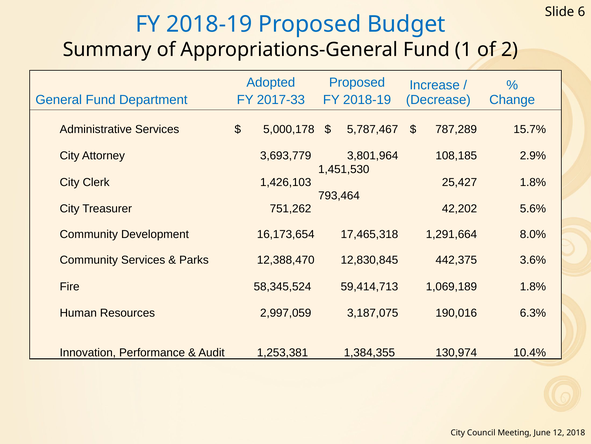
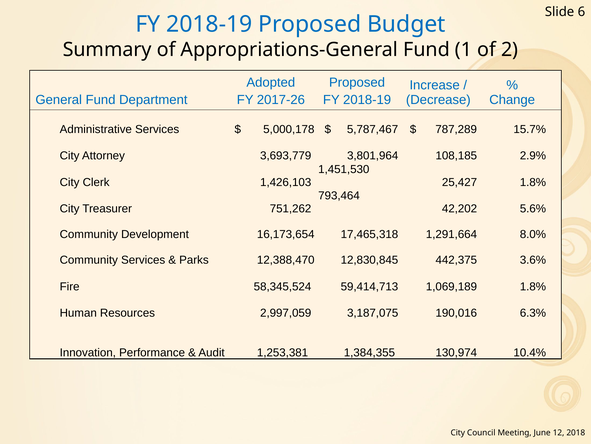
2017-33: 2017-33 -> 2017-26 (281, 100)
